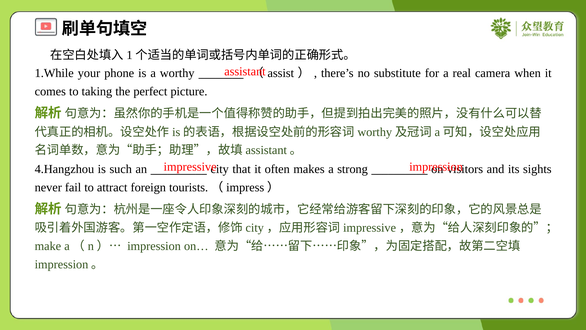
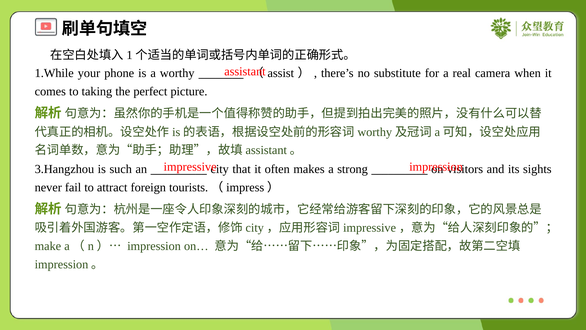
4.Hangzhou: 4.Hangzhou -> 3.Hangzhou (64, 169)
